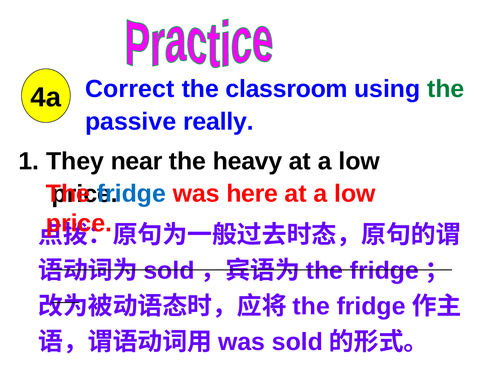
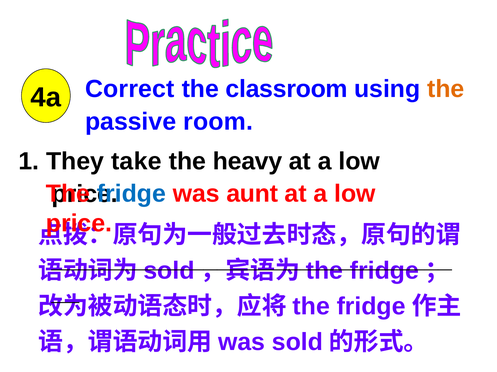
the colour: green -> orange (446, 89)
really: really -> room (218, 122)
near: near -> take (136, 161)
here: here -> aunt (252, 194)
